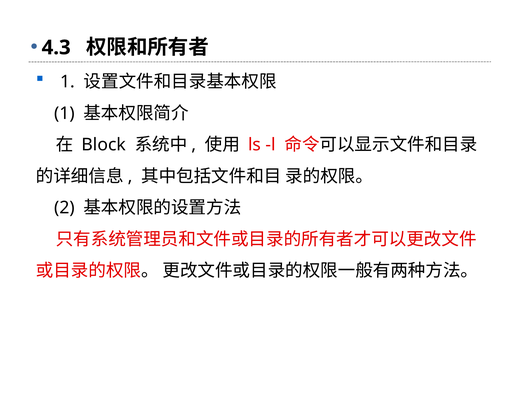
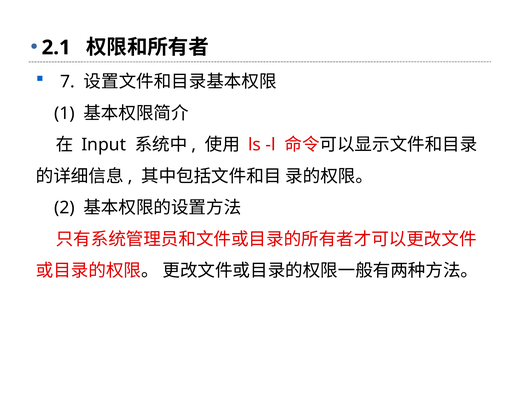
4.3: 4.3 -> 2.1 (56, 48)
1: 1 -> 7 (68, 82)
Block: Block -> Input (104, 145)
